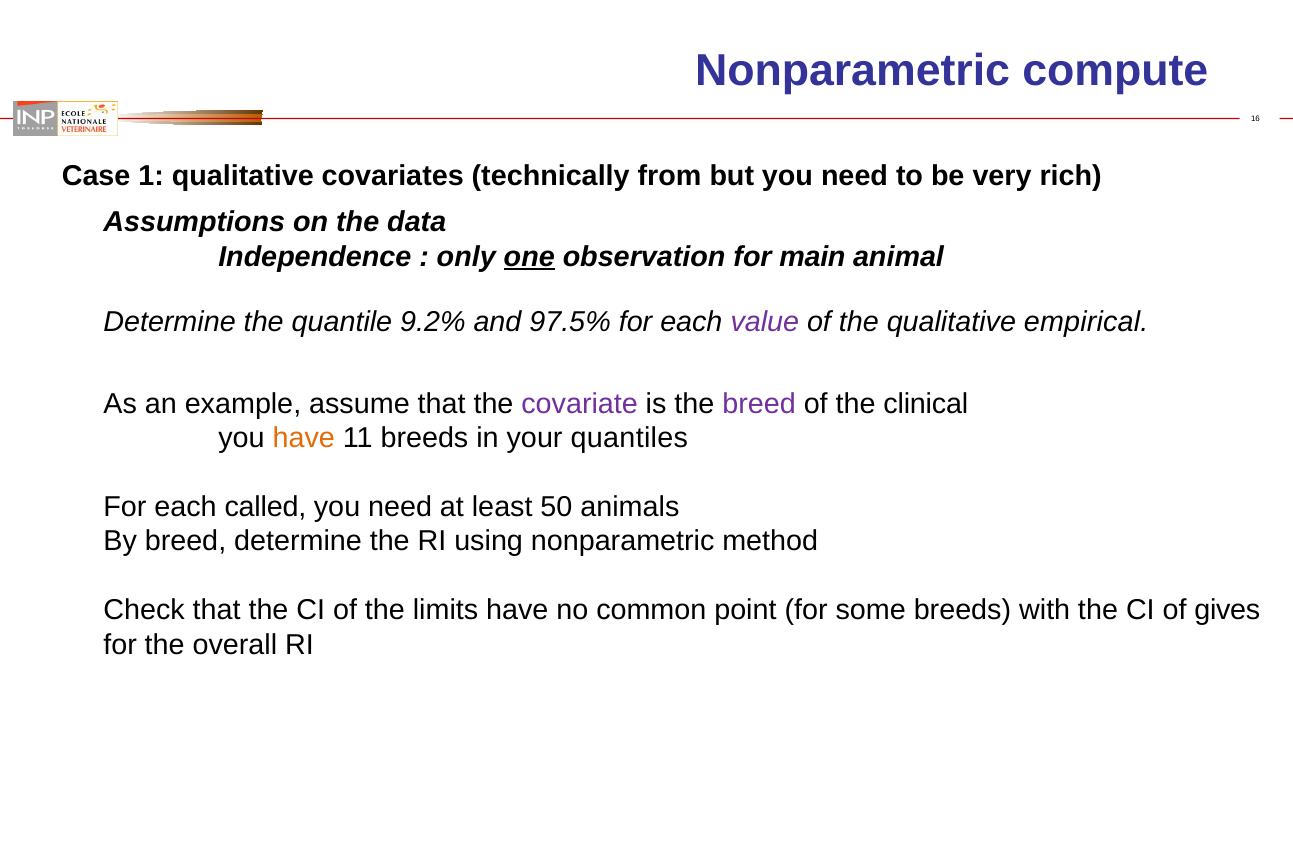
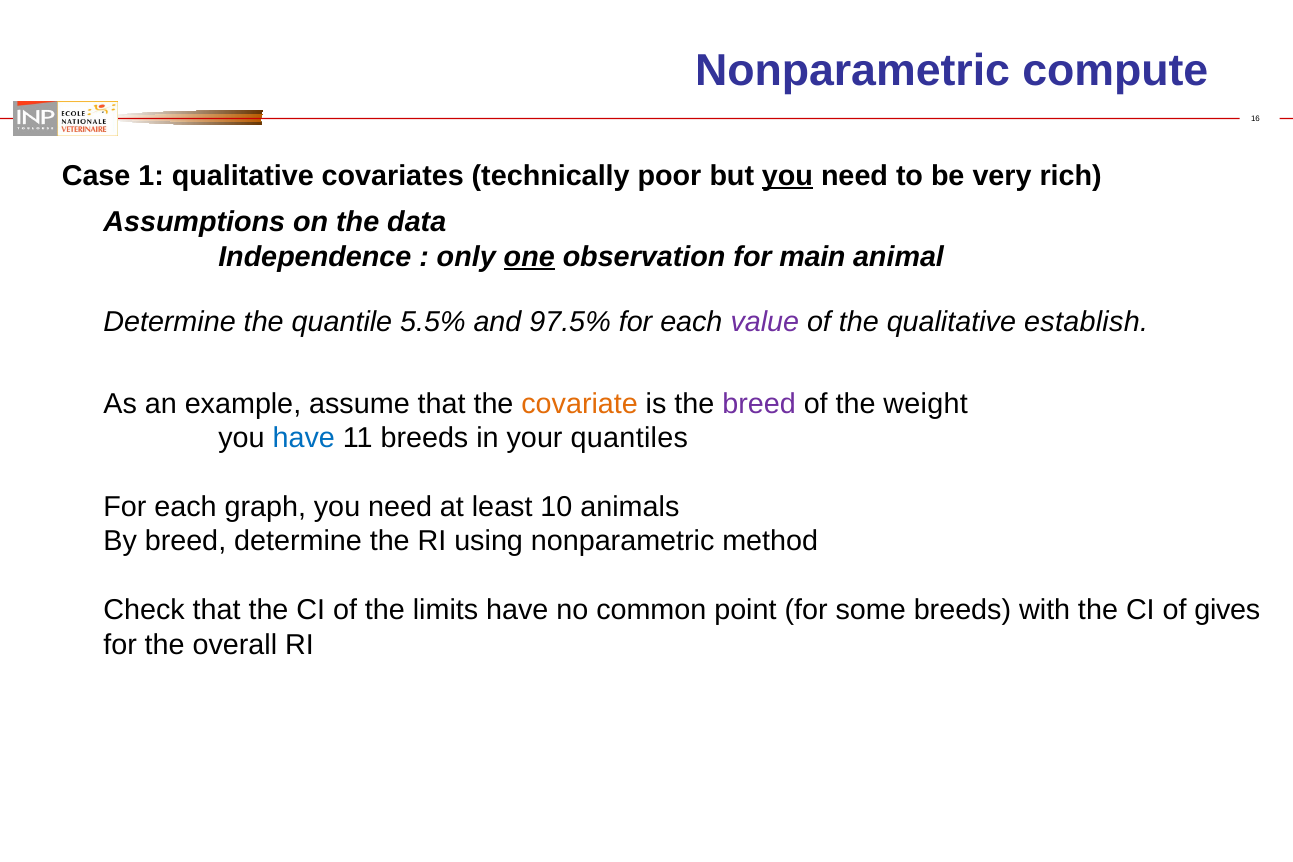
from: from -> poor (669, 176)
you underline: none -> present (787, 176)
9.2%: 9.2% -> 5.5% (433, 322)
empirical: empirical -> establish (1086, 322)
covariate colour: purple -> orange (580, 404)
clinical: clinical -> weight (926, 404)
have colour: orange -> blue (304, 438)
called: called -> graph (265, 507)
50: 50 -> 10 (556, 507)
